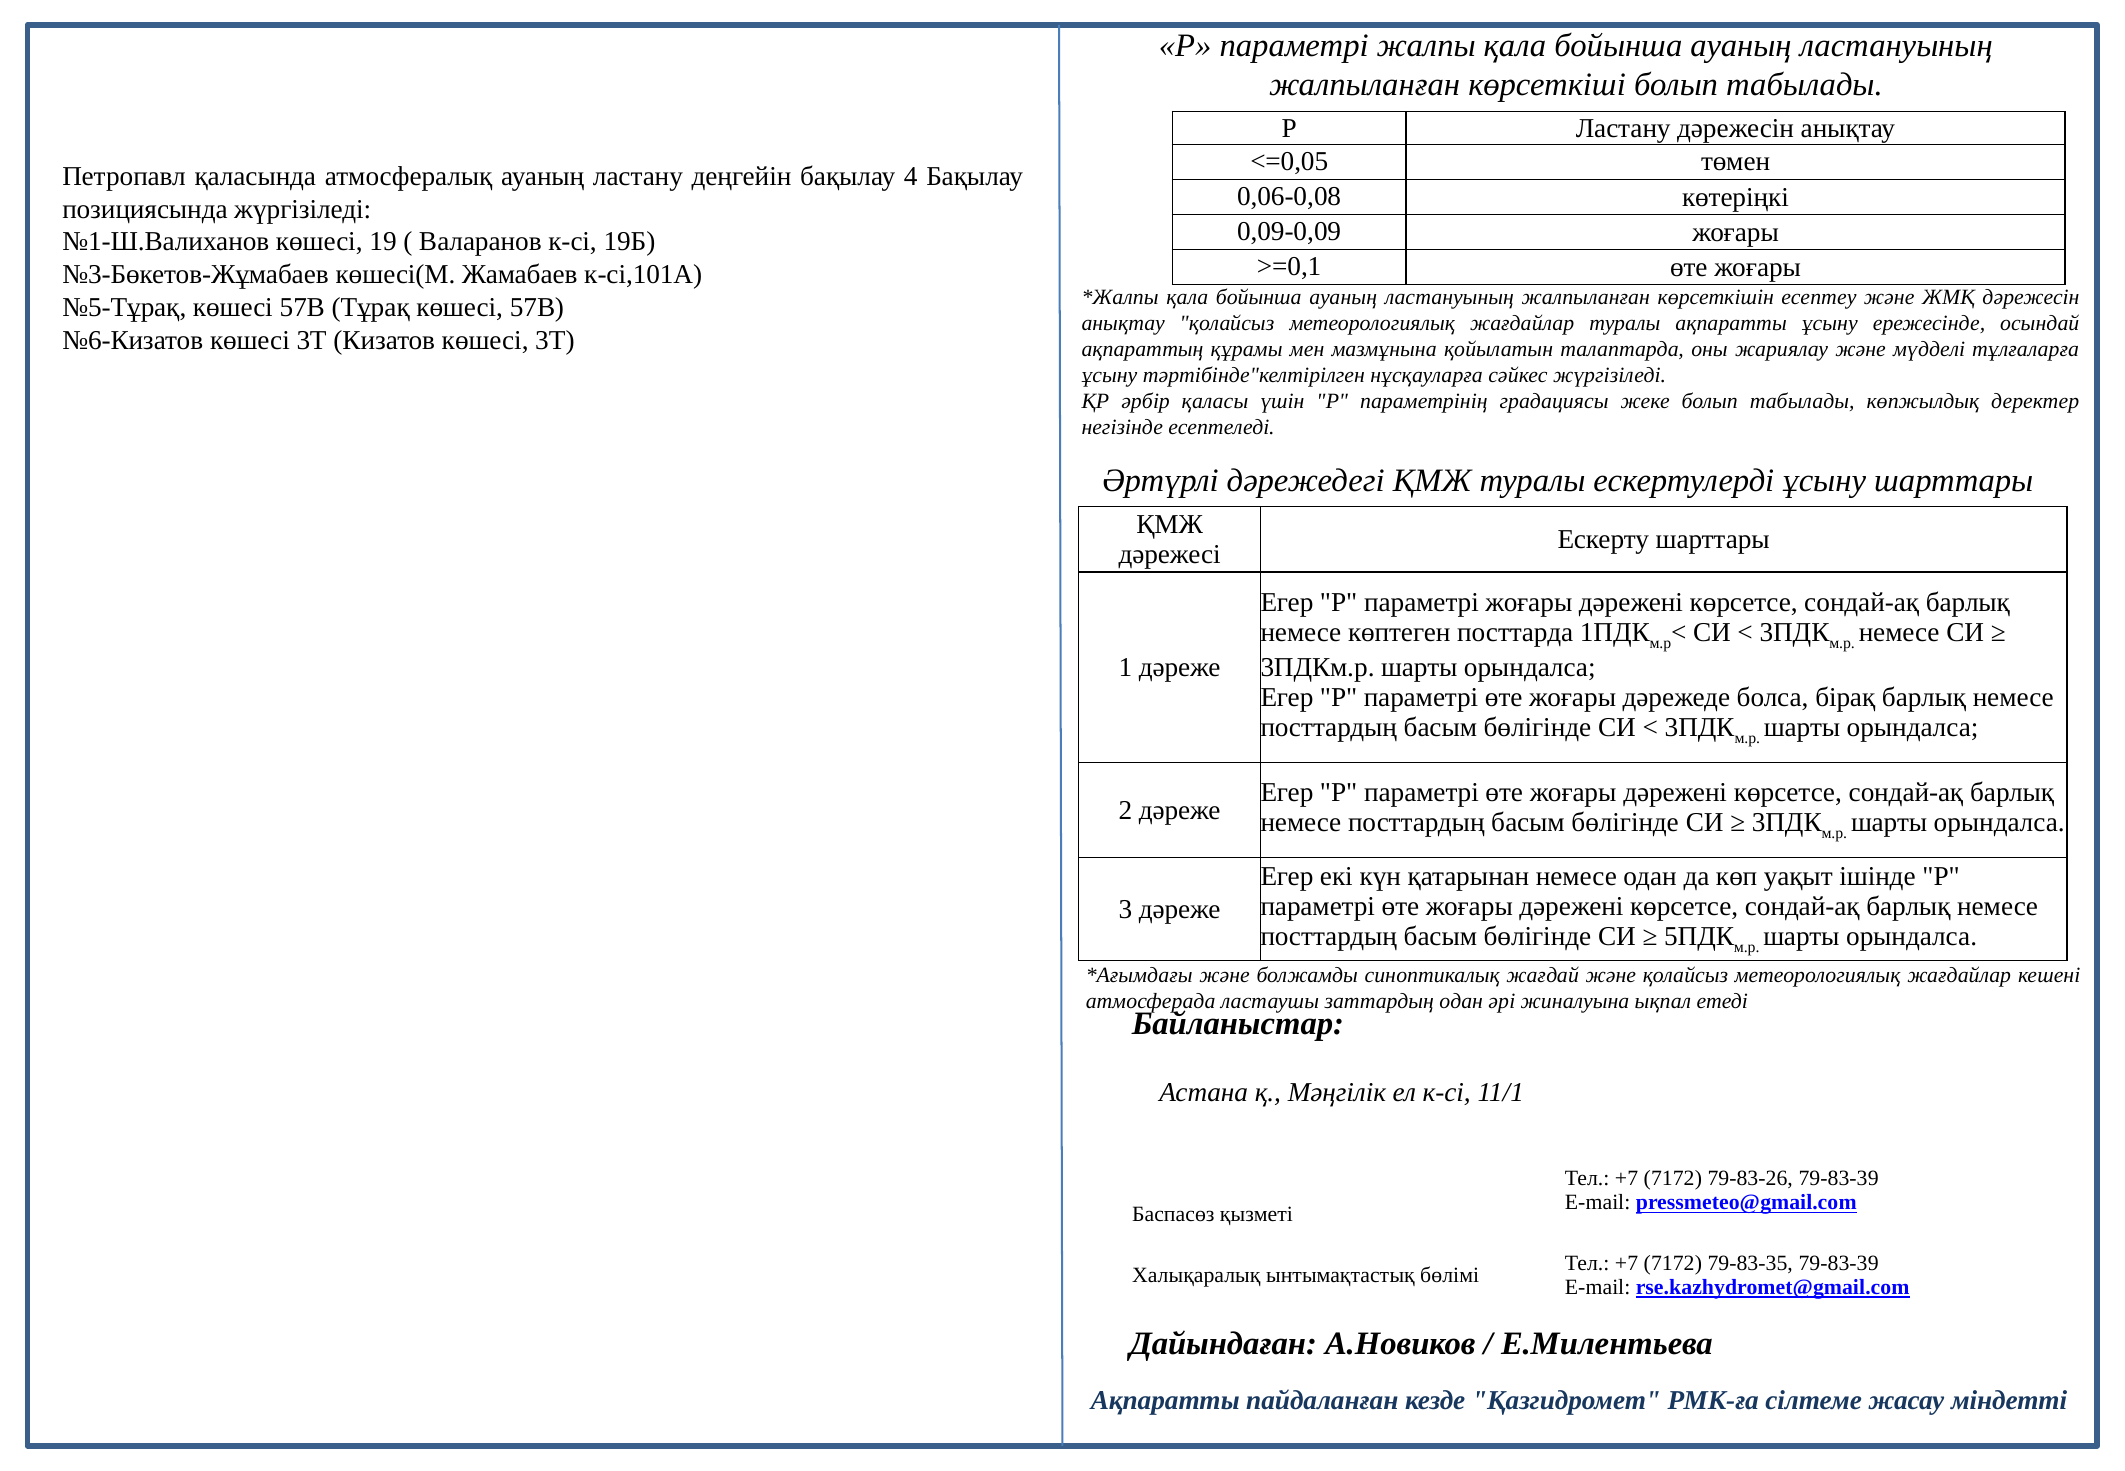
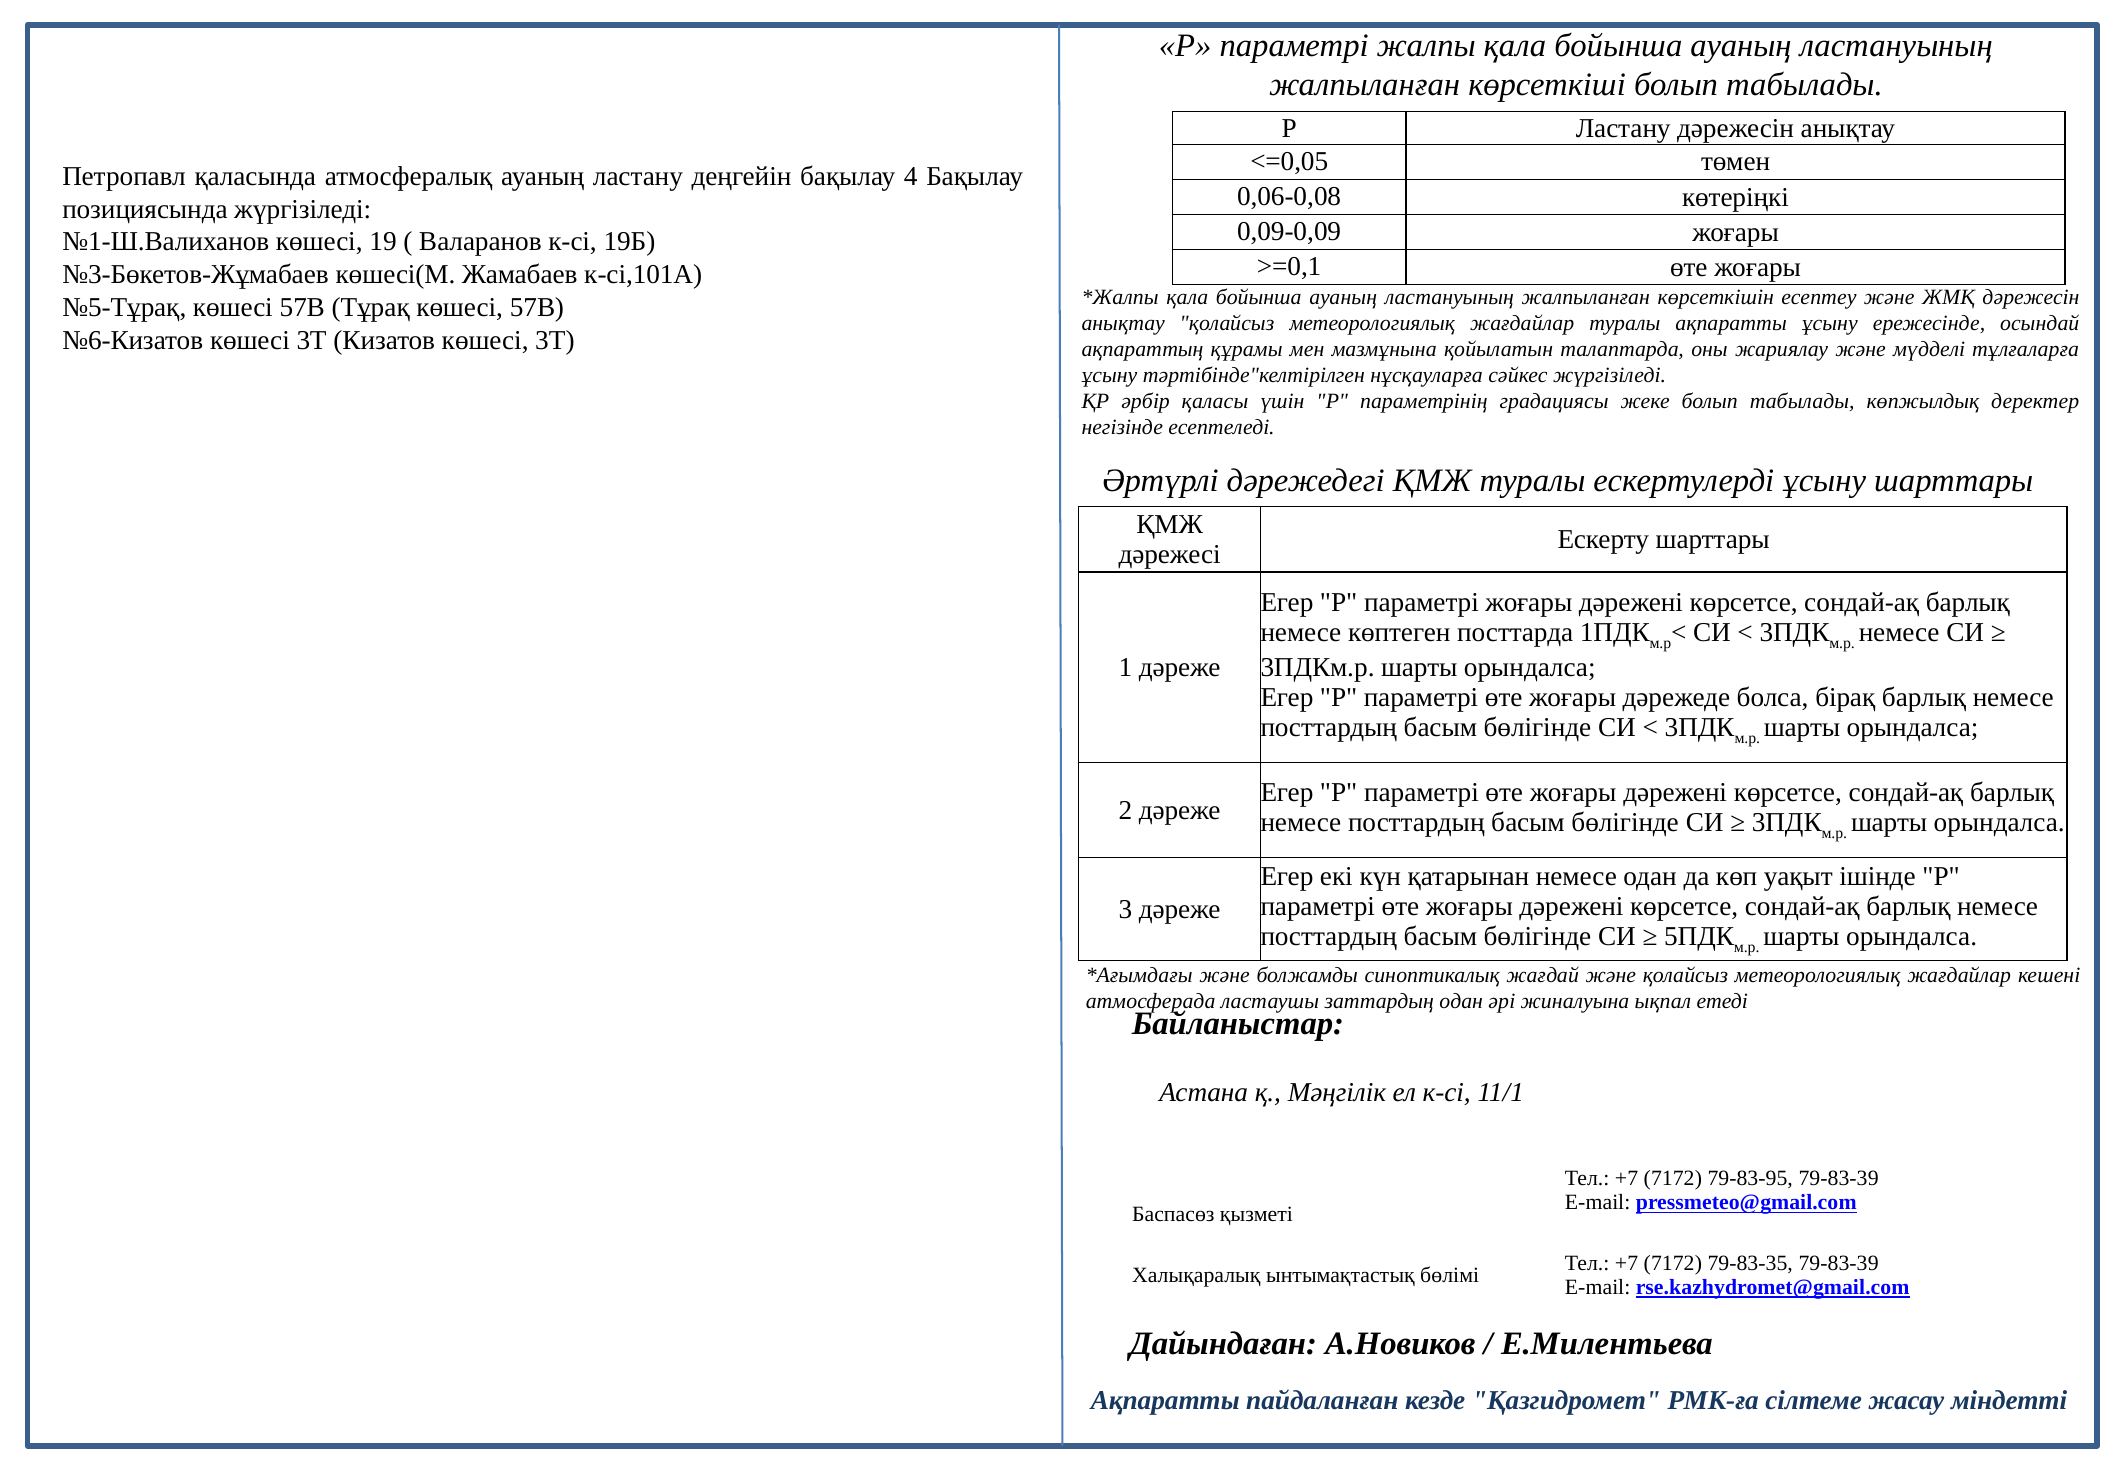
79-83-26: 79-83-26 -> 79-83-95 (1750, 1178)
